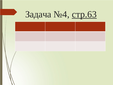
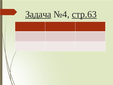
Задача underline: none -> present (38, 14)
